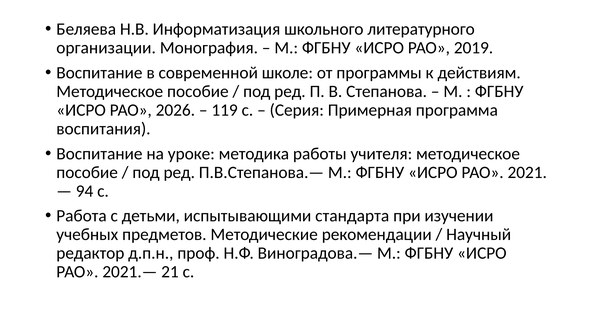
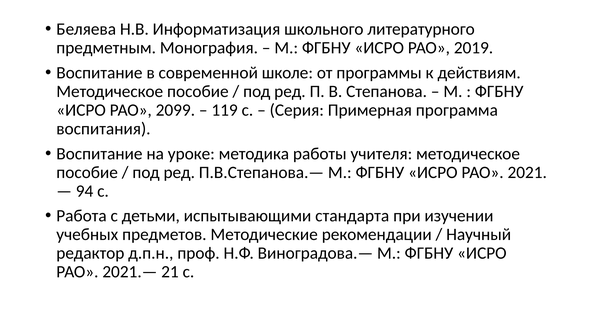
организации: организации -> предметным (106, 48)
2026: 2026 -> 2099 (175, 110)
